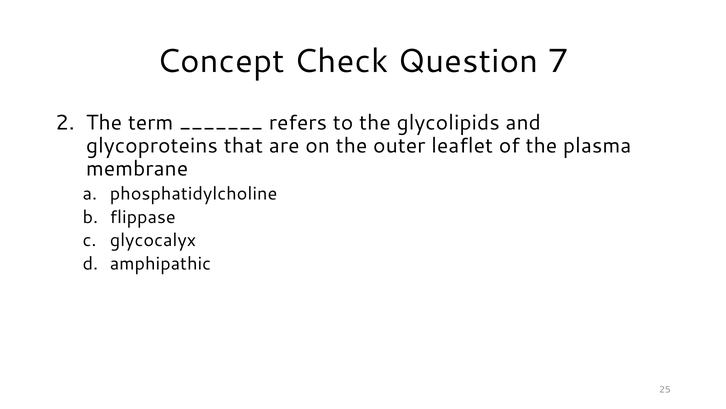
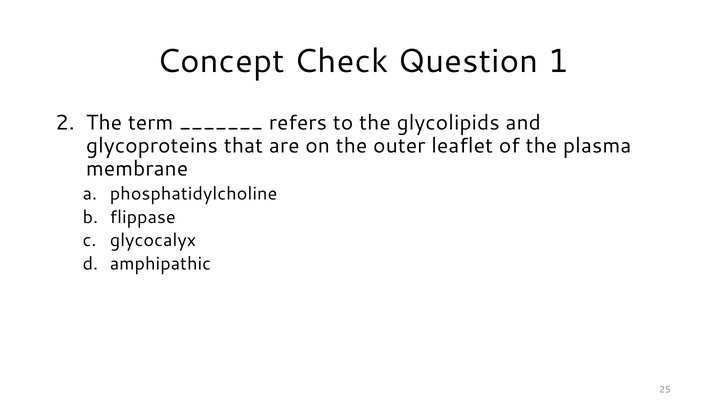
7: 7 -> 1 (558, 61)
